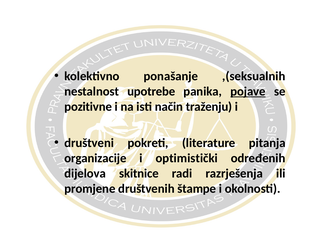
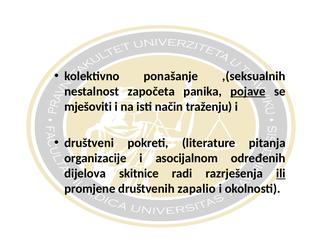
upotrebe: upotrebe -> započeta (151, 91)
pozitivne: pozitivne -> mješoviti (88, 106)
optimistički: optimistički -> asocijalnom (187, 158)
ili underline: none -> present (281, 173)
štampe: štampe -> zapalio (197, 188)
